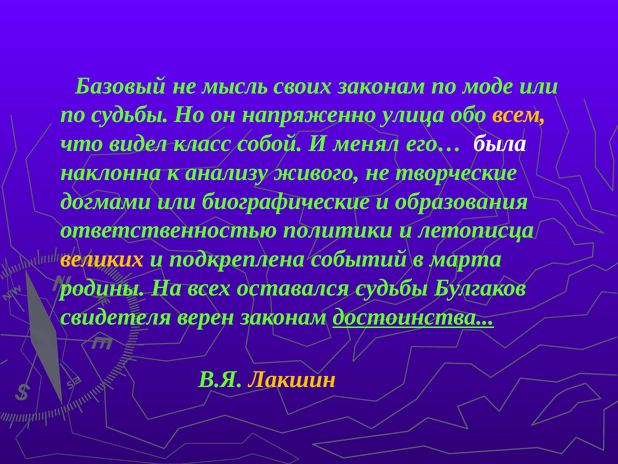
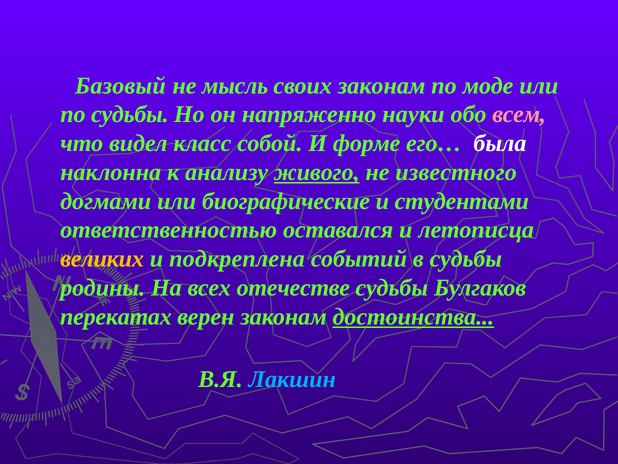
улица: улица -> науки (413, 114)
всем colour: yellow -> pink (519, 114)
менял: менял -> форме (367, 143)
живого underline: none -> present (317, 172)
творческие: творческие -> известного (456, 172)
образования: образования -> студентами (462, 201)
политики: политики -> оставался (338, 230)
в марта: марта -> судьбы (466, 259)
оставался: оставался -> отечестве (293, 287)
свидетеля: свидетеля -> перекатах (116, 316)
Лакшин colour: yellow -> light blue (292, 379)
